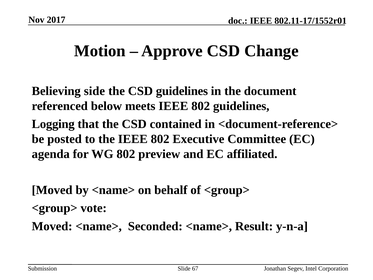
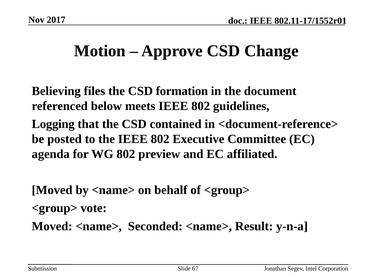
side: side -> files (95, 91)
CSD guidelines: guidelines -> formation (182, 91)
